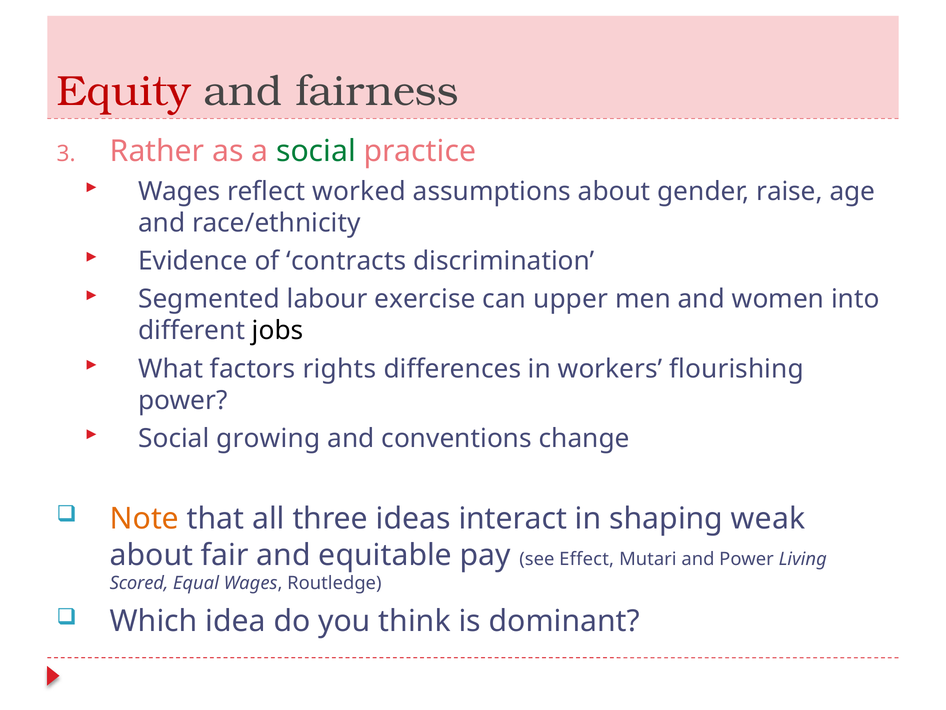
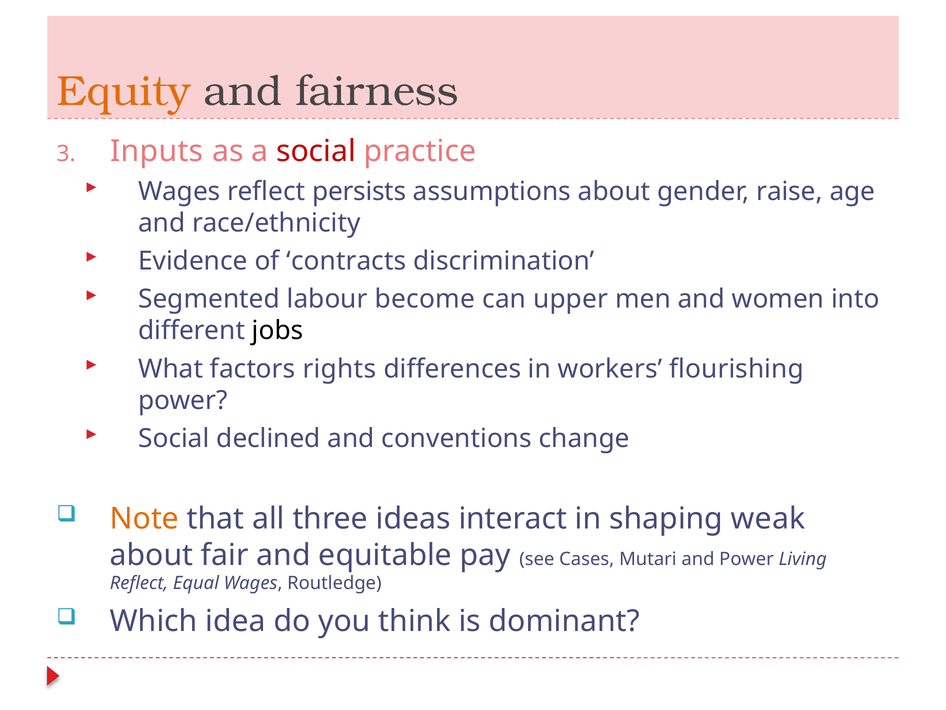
Equity colour: red -> orange (124, 91)
Rather: Rather -> Inputs (157, 151)
social colour: green -> red (316, 151)
worked: worked -> persists (359, 191)
exercise: exercise -> become (425, 299)
growing: growing -> declined (268, 438)
Effect: Effect -> Cases (587, 559)
Scored: Scored -> Reflect (139, 583)
